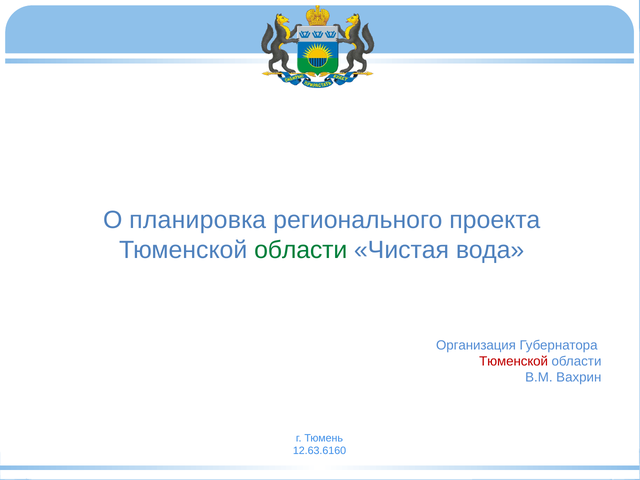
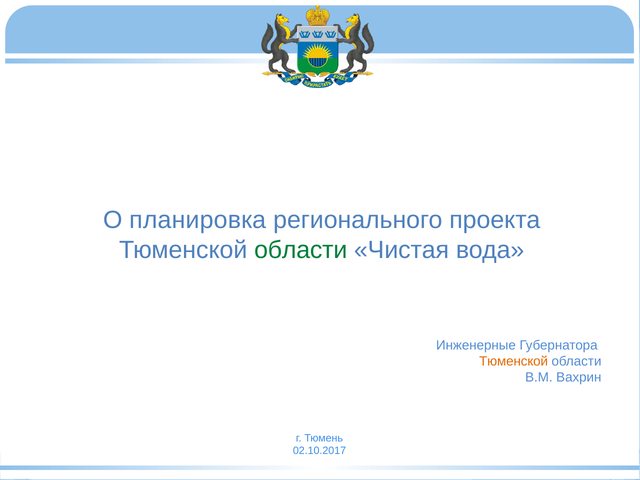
Организация: Организация -> Инженерные (476, 345)
Тюменской colour: red -> orange (514, 361)
12.63.6160: 12.63.6160 -> 02.10.2017 (319, 451)
